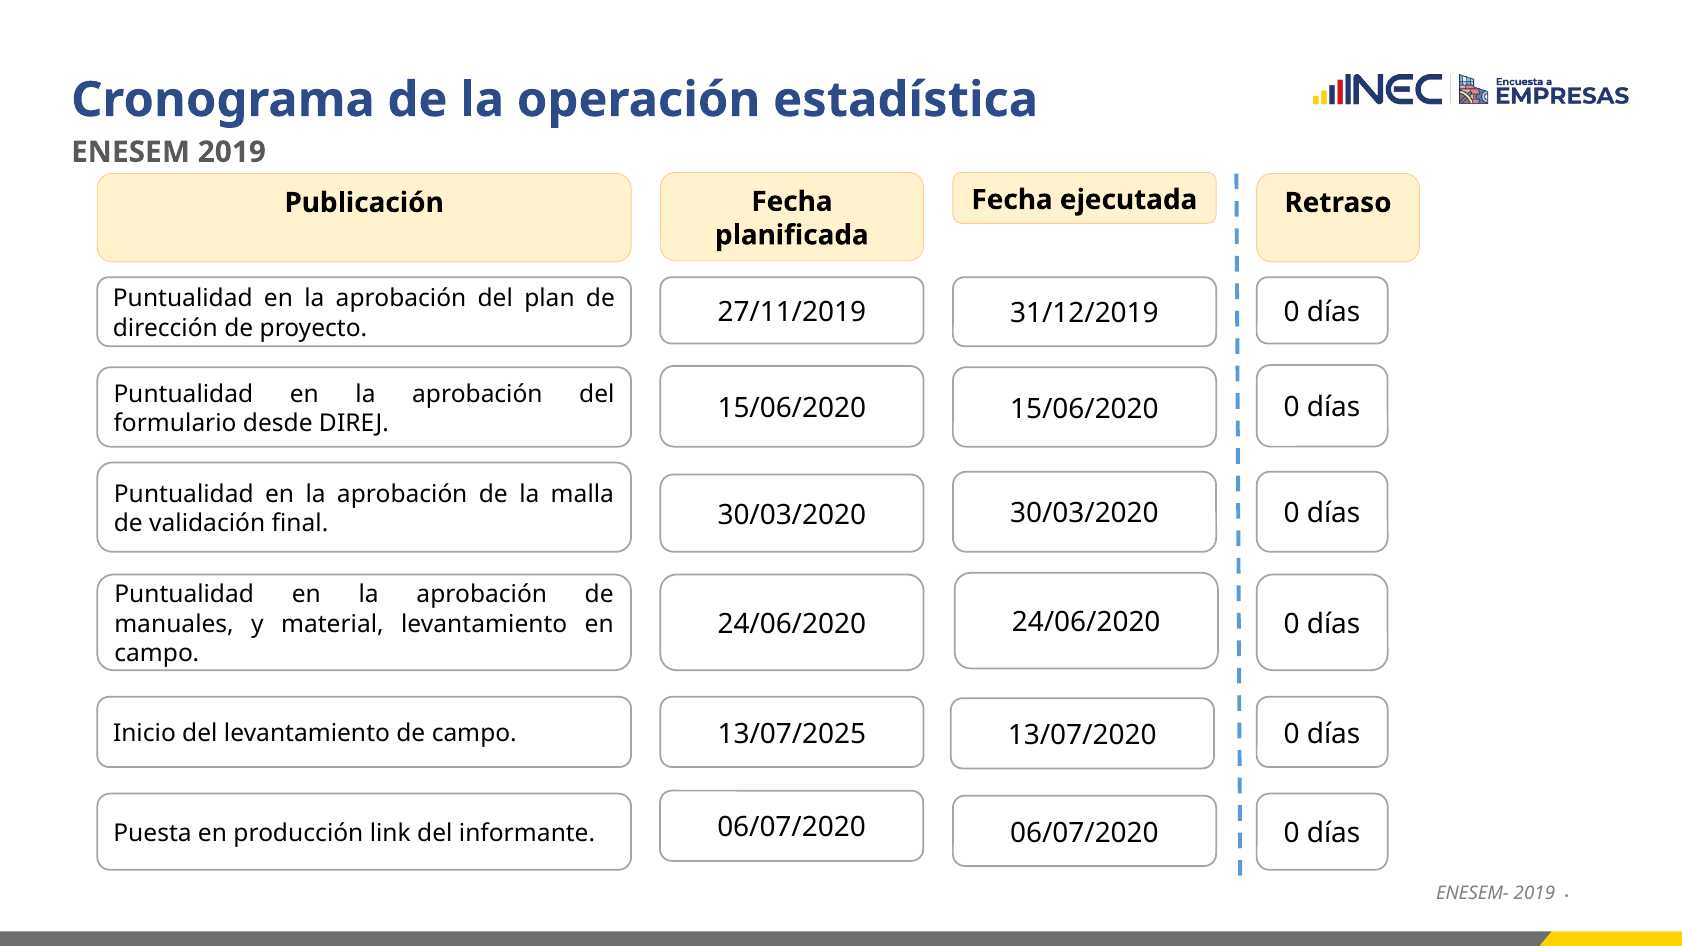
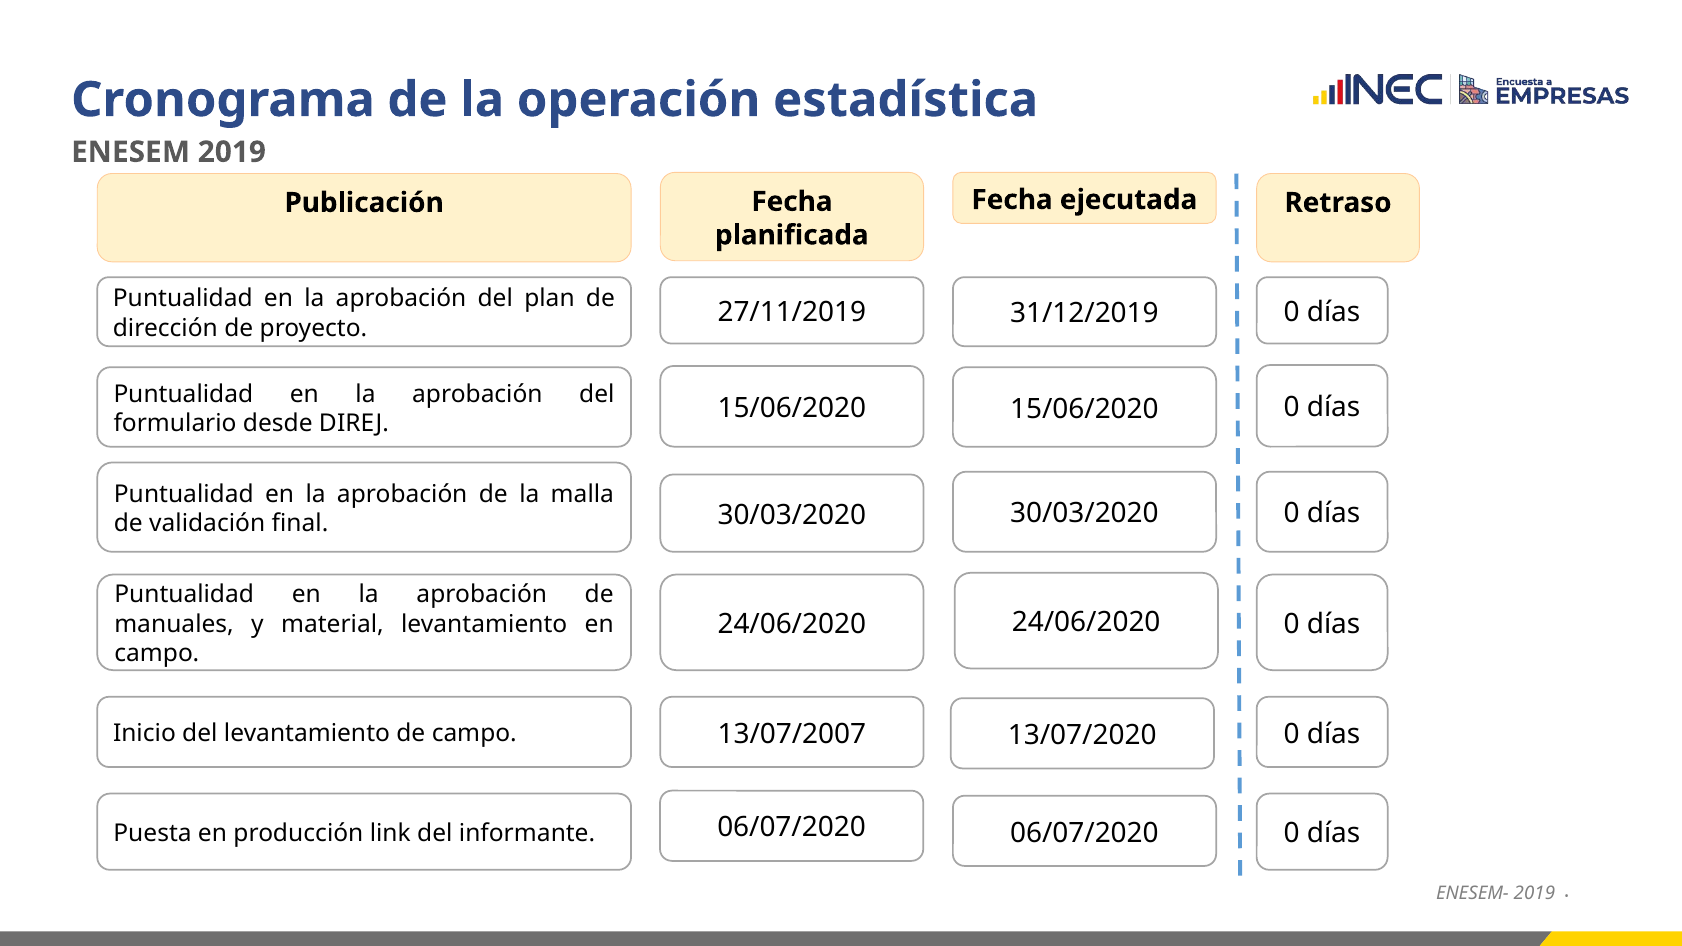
13/07/2025: 13/07/2025 -> 13/07/2007 (792, 734)
